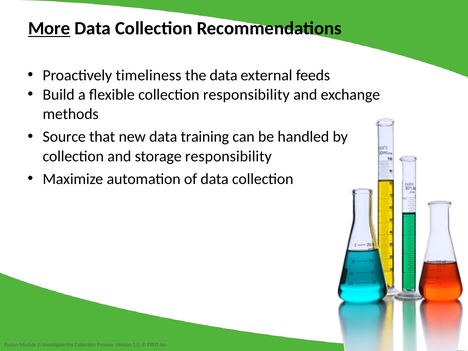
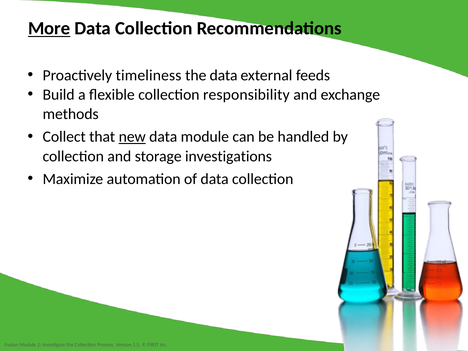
Source: Source -> Collect (64, 137)
new underline: none -> present (132, 137)
data training: training -> module (205, 137)
storage responsibility: responsibility -> investigations (228, 156)
